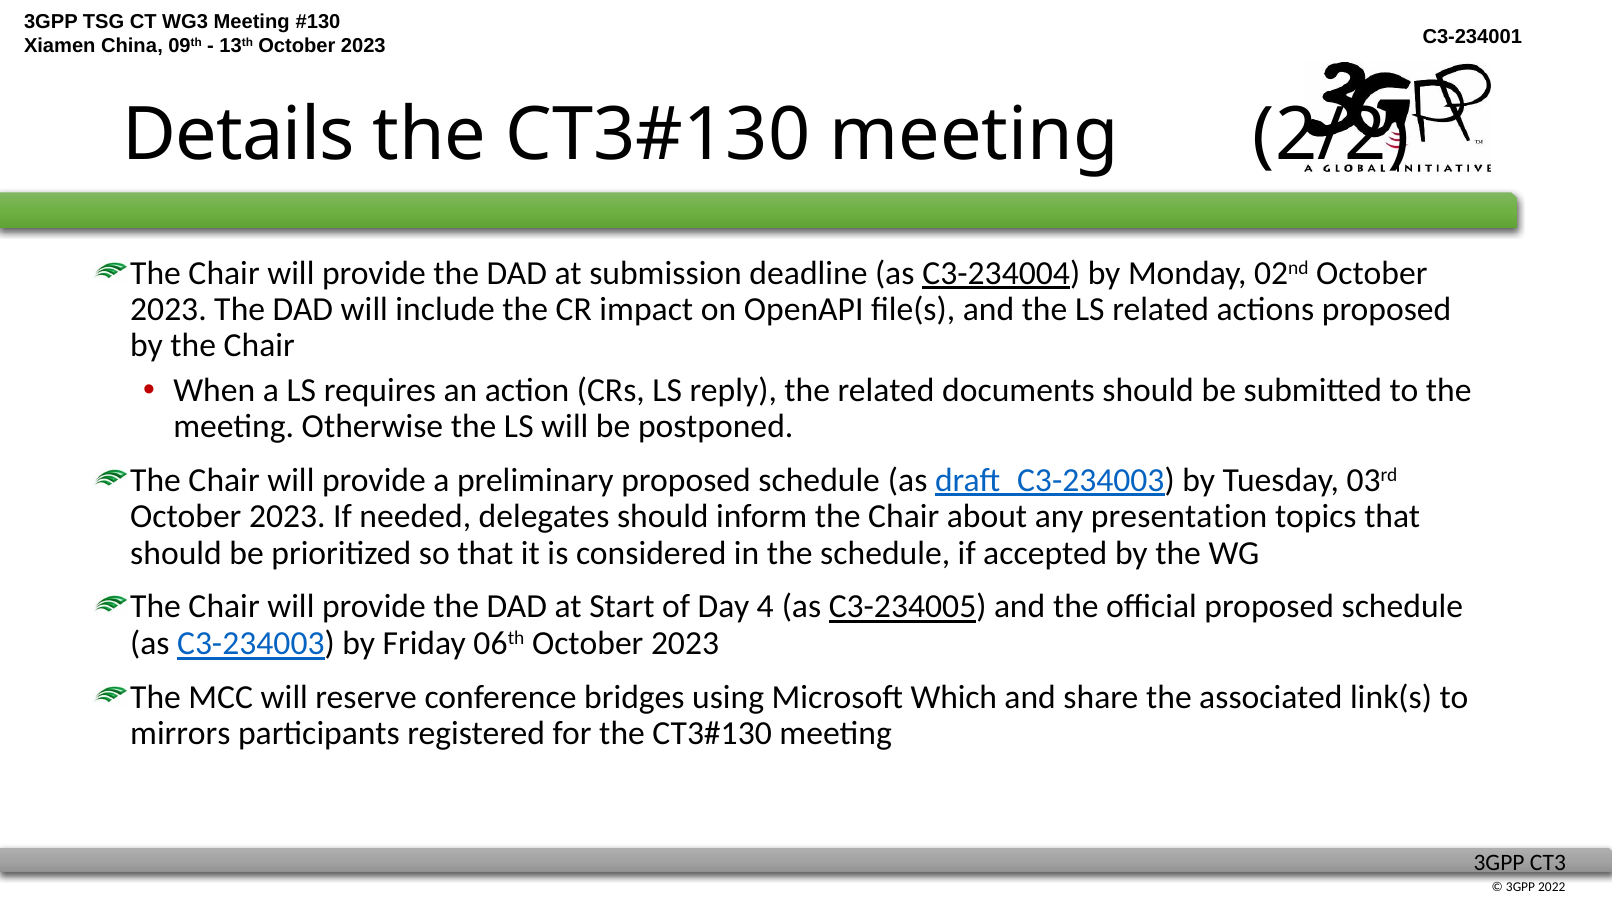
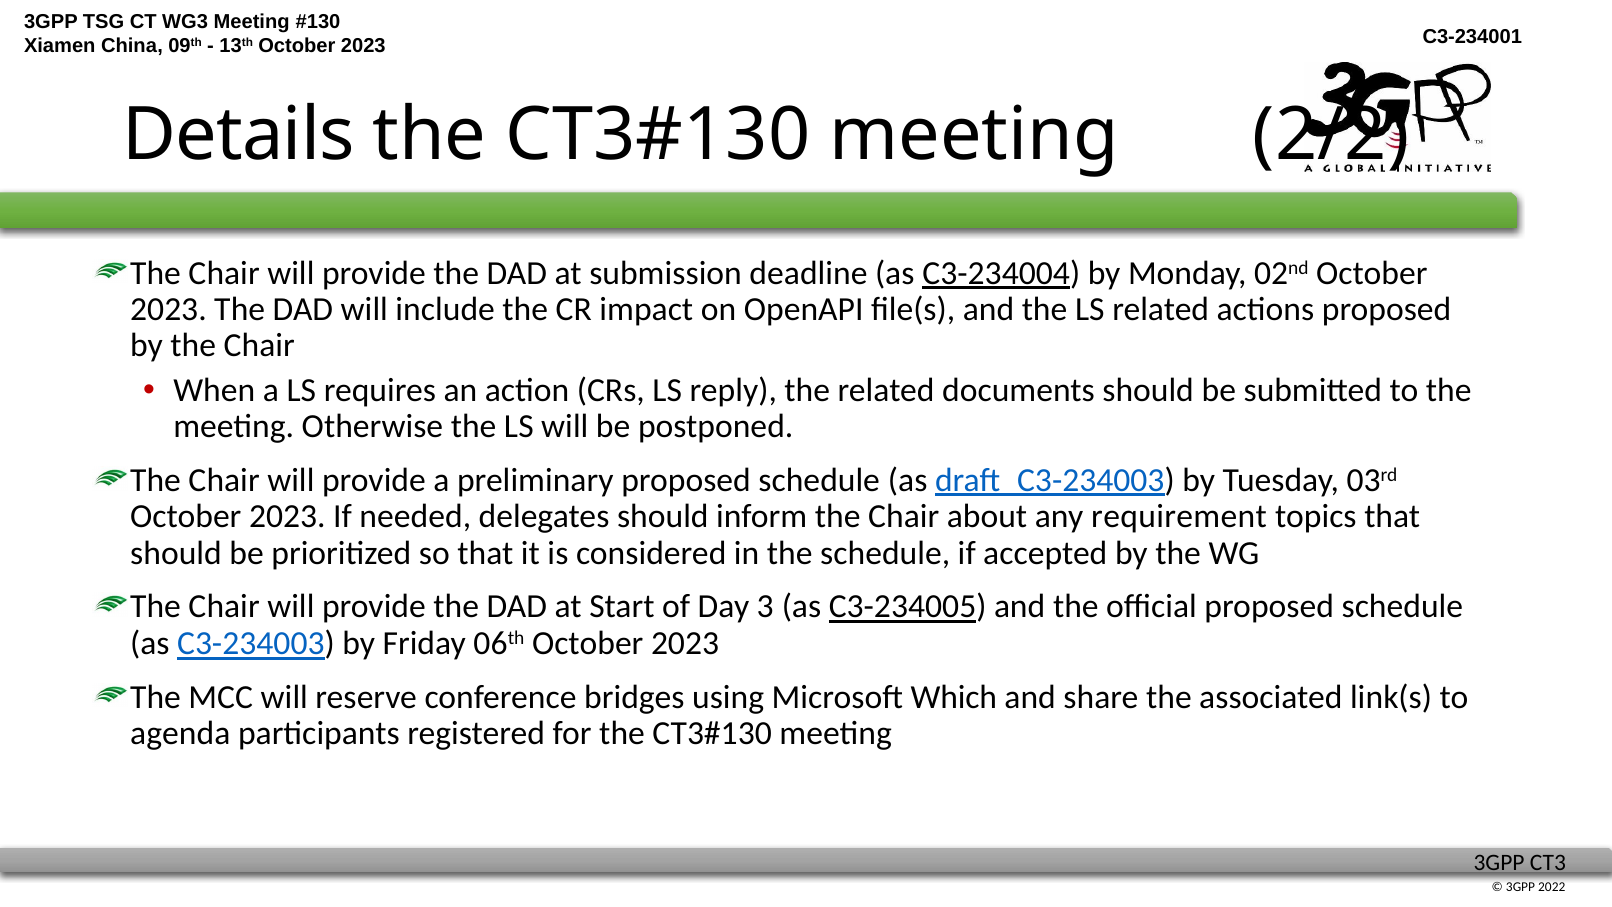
presentation: presentation -> requirement (1179, 517)
4: 4 -> 3 (765, 607)
mirrors: mirrors -> agenda (180, 733)
